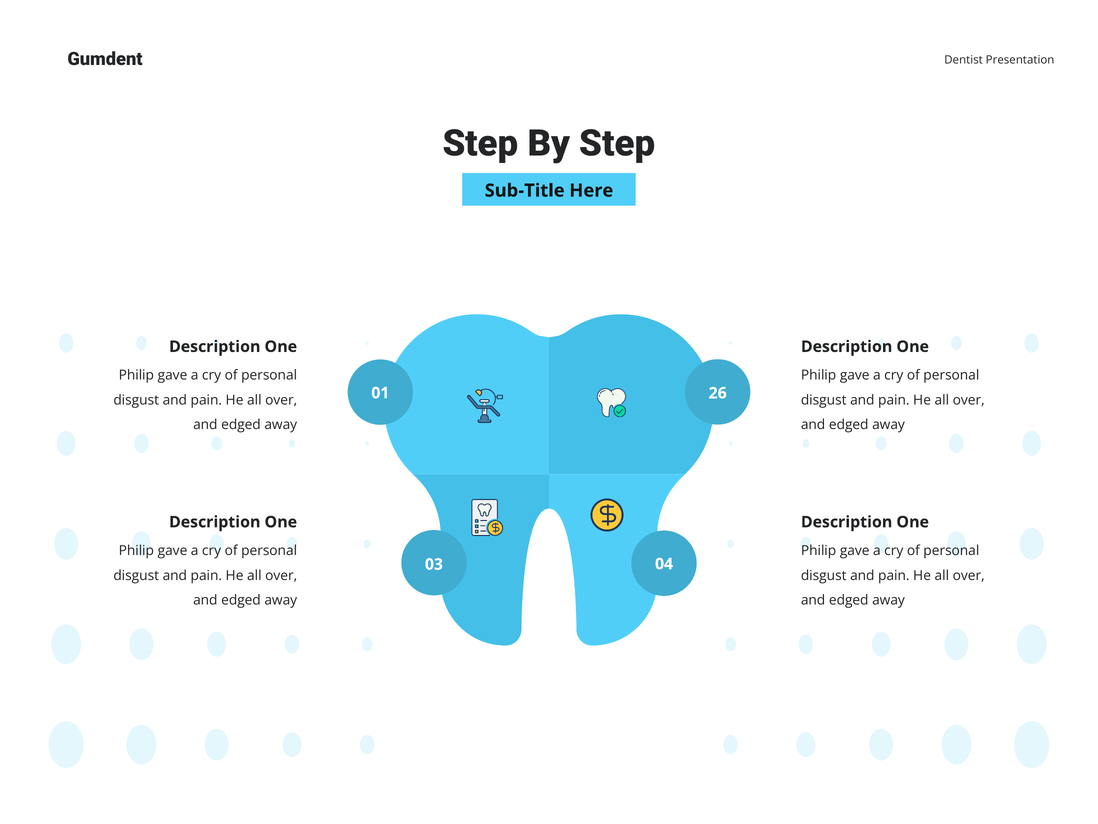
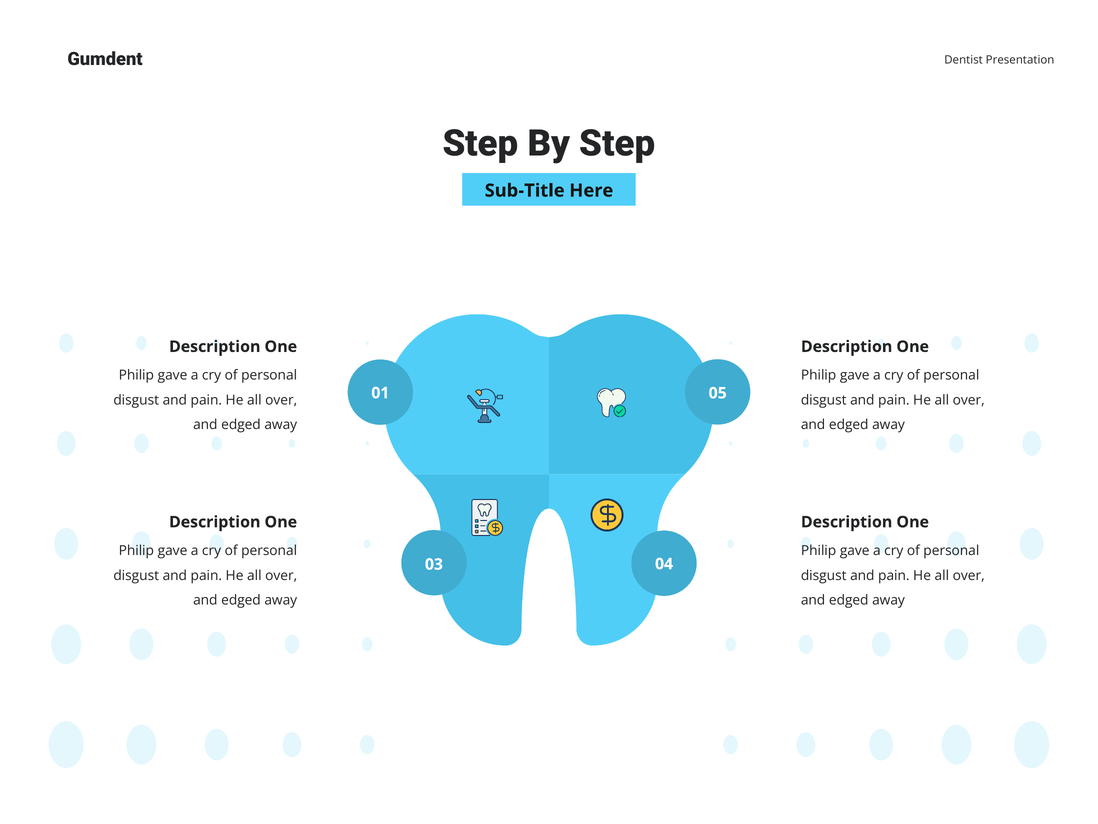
26: 26 -> 05 (718, 393)
